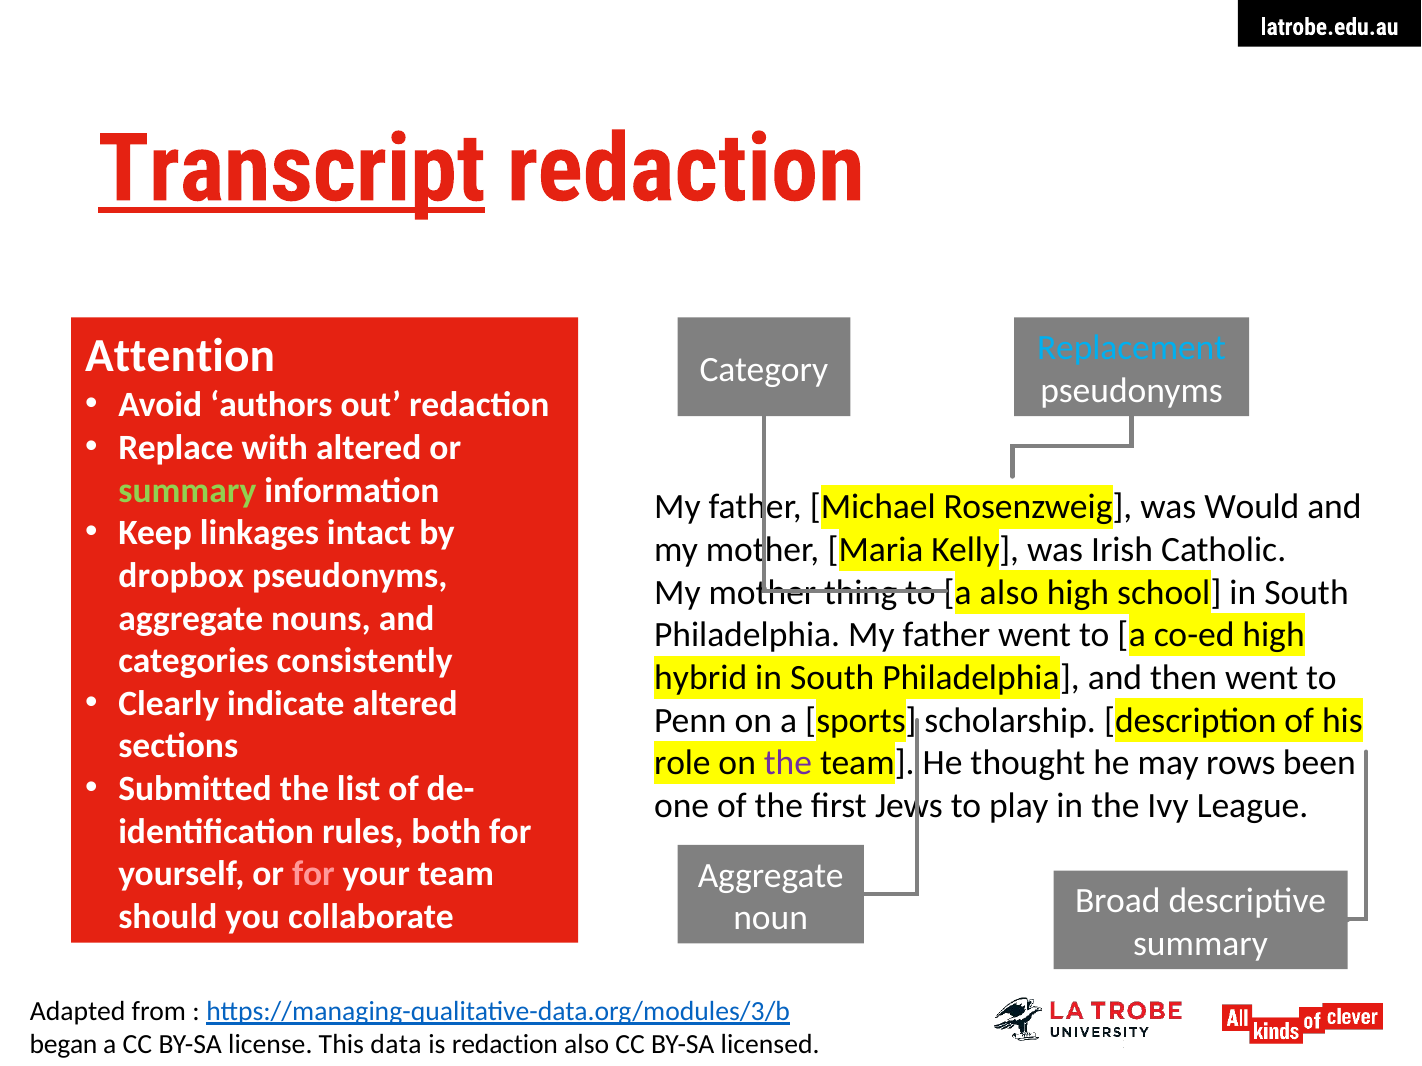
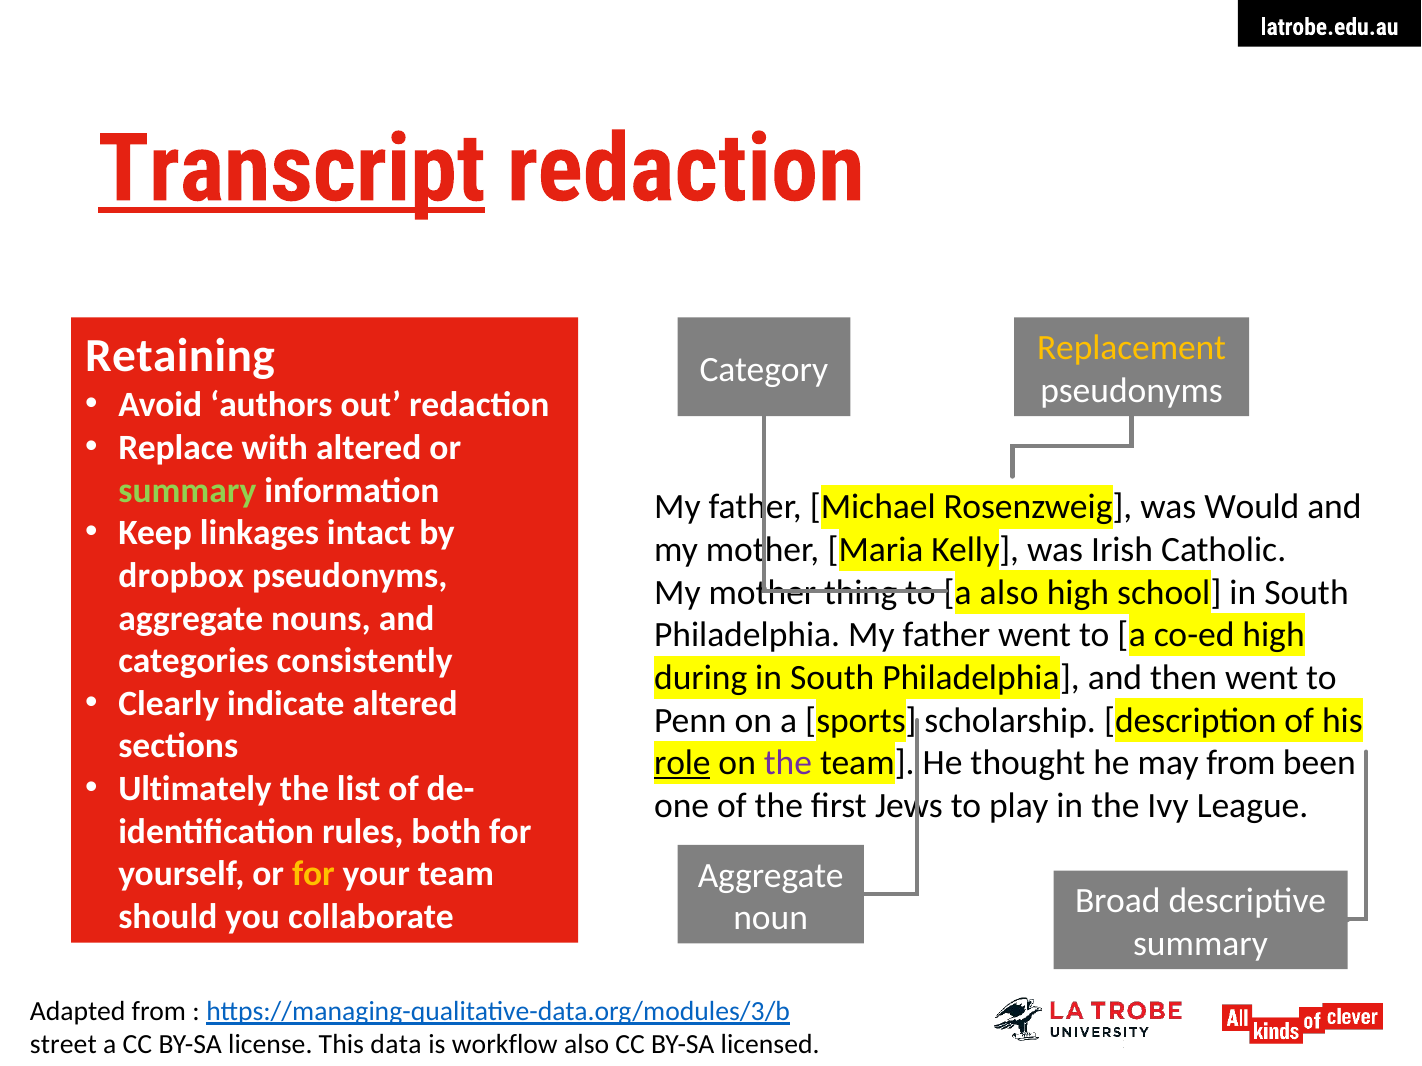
Replacement colour: light blue -> yellow (1132, 348)
Attention: Attention -> Retaining (180, 356)
hybrid: hybrid -> during (701, 678)
role underline: none -> present (682, 763)
may rows: rows -> from (1241, 763)
Submitted: Submitted -> Ultimately (195, 789)
for colour: pink -> yellow (313, 875)
began: began -> street (63, 1045)
is redaction: redaction -> workflow (505, 1045)
